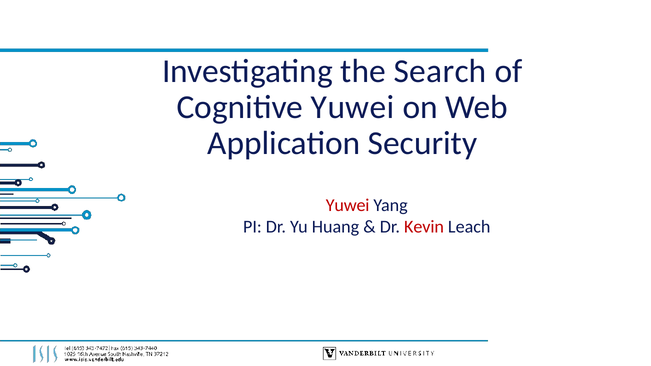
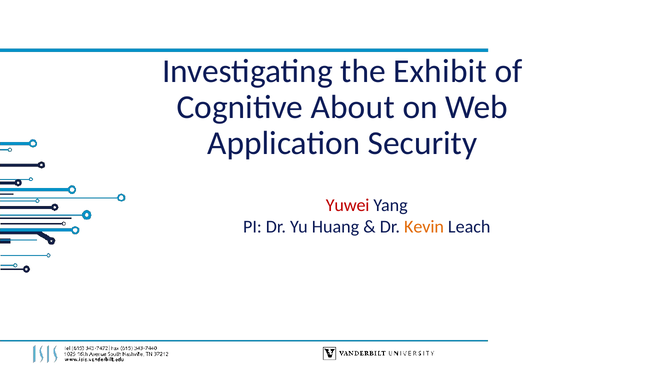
Search: Search -> Exhibit (440, 71)
Cognitive Yuwei: Yuwei -> About (353, 107)
Kevin colour: red -> orange (424, 227)
